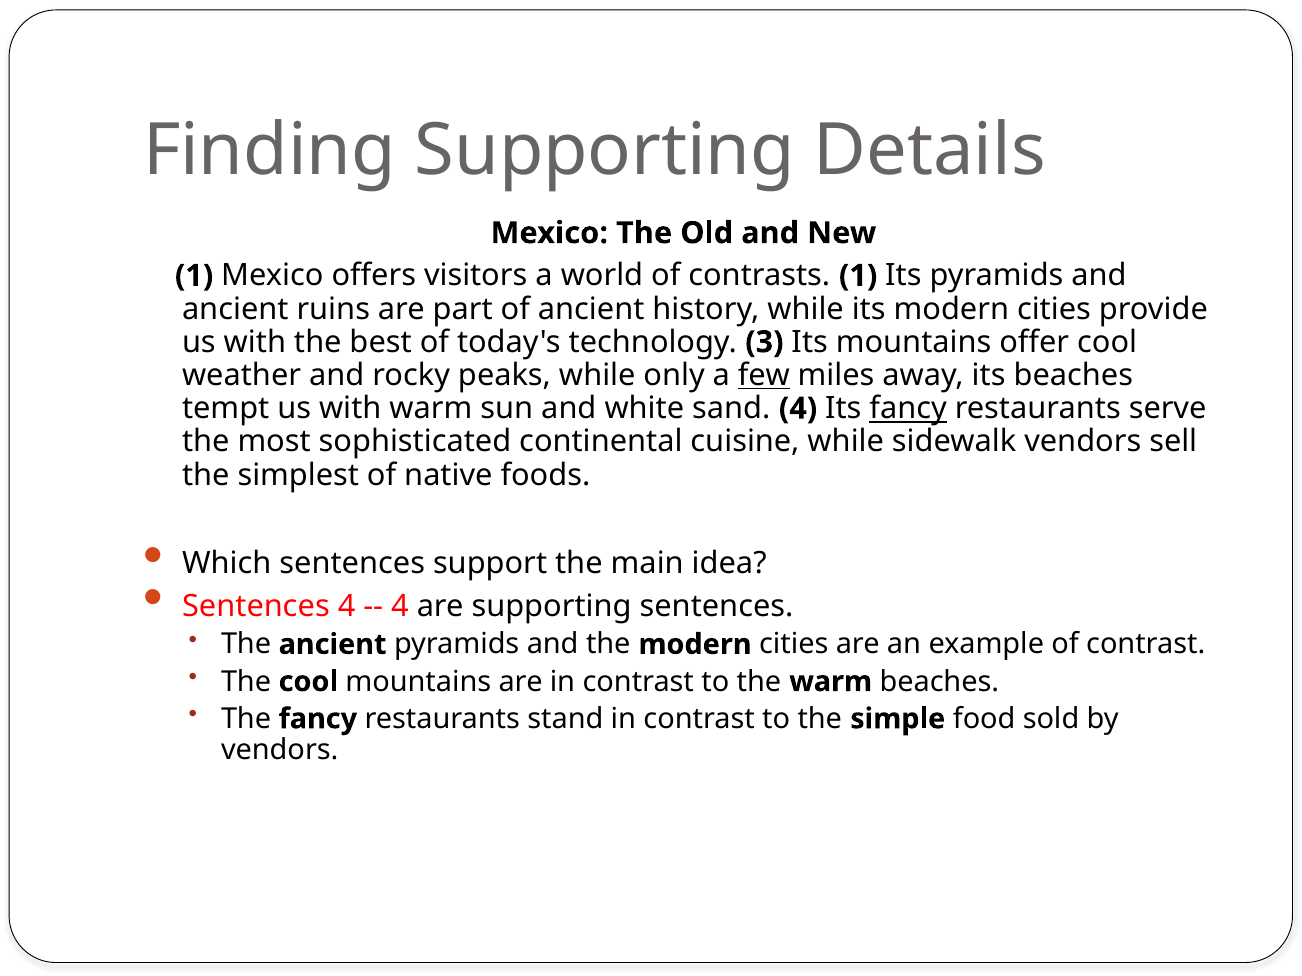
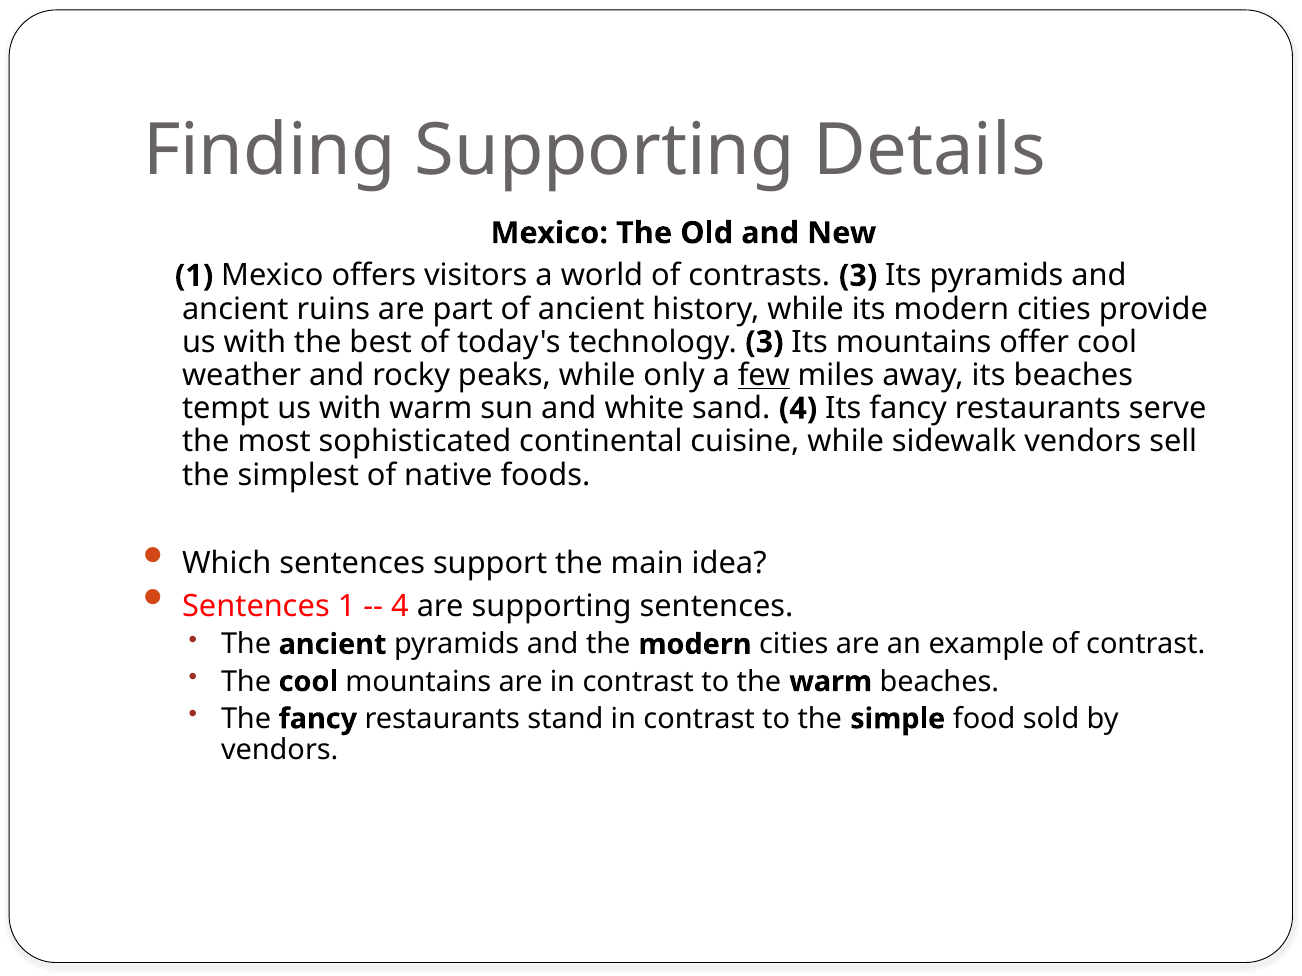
contrasts 1: 1 -> 3 (858, 276)
fancy underline: present -> none (908, 409)
Sentences 4: 4 -> 1 (347, 607)
